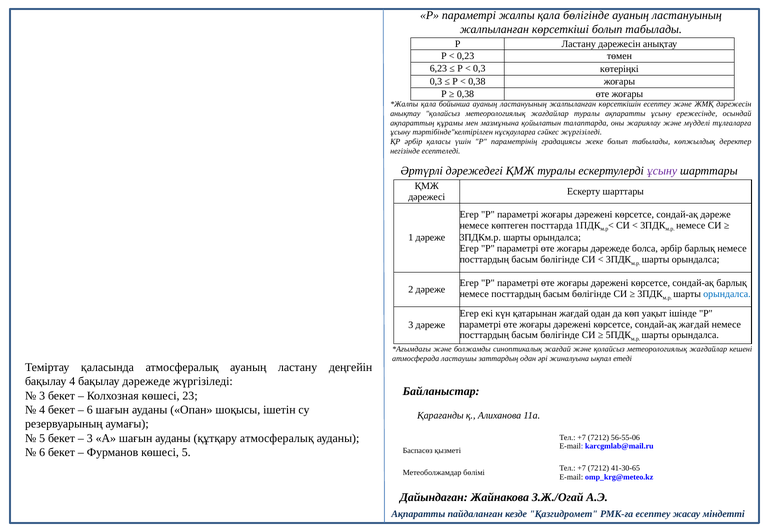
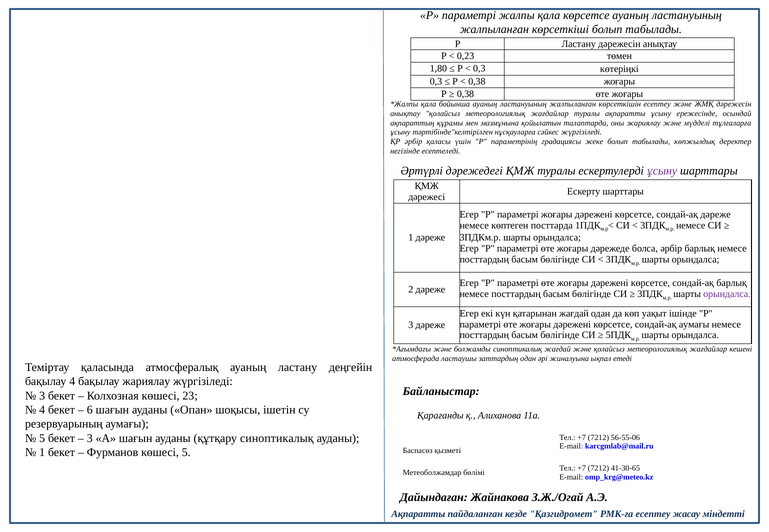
қала бөлігінде: бөлігінде -> көрсетсе (586, 15)
6,23: 6,23 -> 1,80 (438, 69)
орындалса colour: blue -> purple (727, 294)
сондай-ақ жағдай: жағдай -> аумағы (694, 325)
бақылау дәрежеде: дәрежеде -> жариялау (146, 382)
құтқару атмосфералық: атмосфералық -> синоптикалық (277, 438)
6: 6 -> 1 (42, 453)
